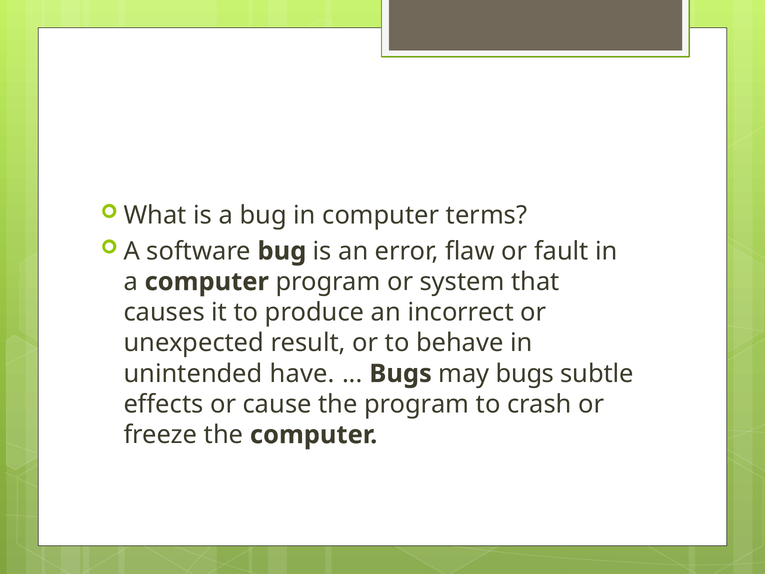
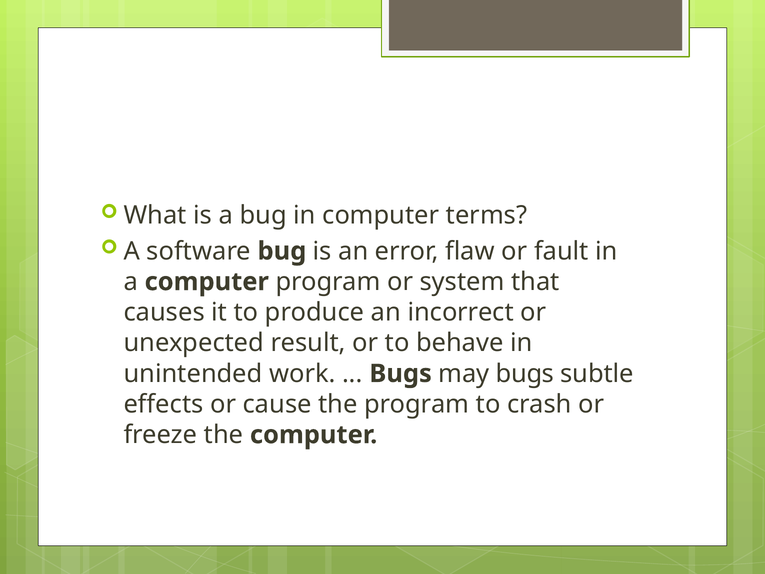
have: have -> work (302, 373)
